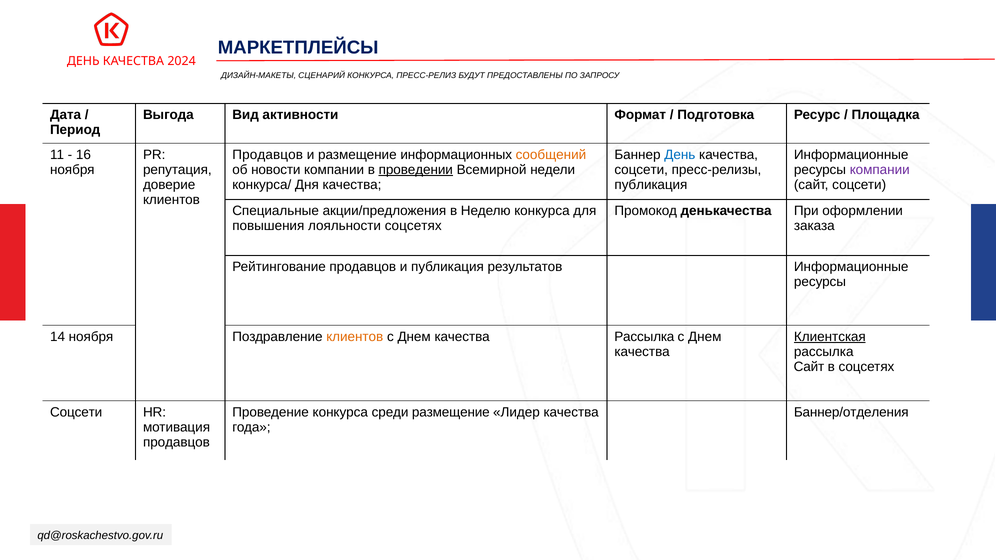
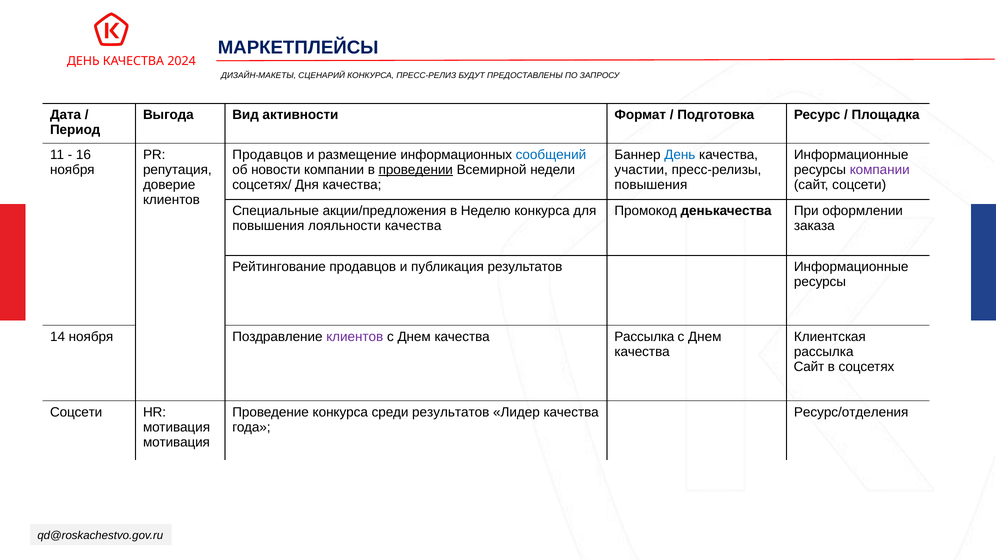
сообщений colour: orange -> blue (551, 155)
соцсети: соцсети -> участии (641, 170)
конкурса/: конкурса/ -> соцсетях/ (262, 185)
публикация: публикация -> повышения (651, 185)
лояльности соцсетях: соцсетях -> качества (413, 226)
клиентов colour: orange -> purple (355, 337)
Клиентская underline: present -> none (830, 337)
среди размещение: размещение -> результатов (451, 412)
Баннер/отделения: Баннер/отделения -> Ресурс/отделения (851, 412)
продавцов: продавцов -> мотивация (176, 443)
